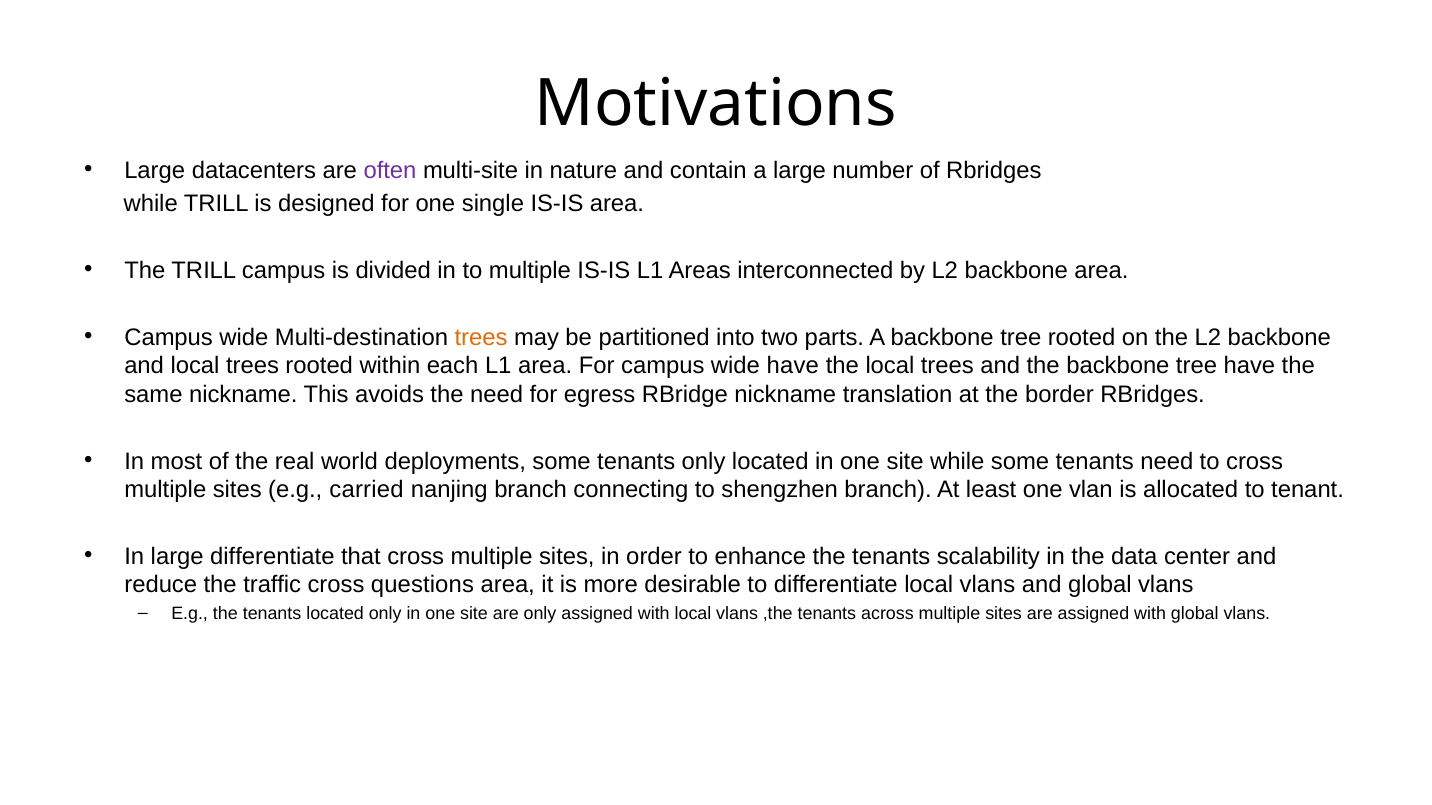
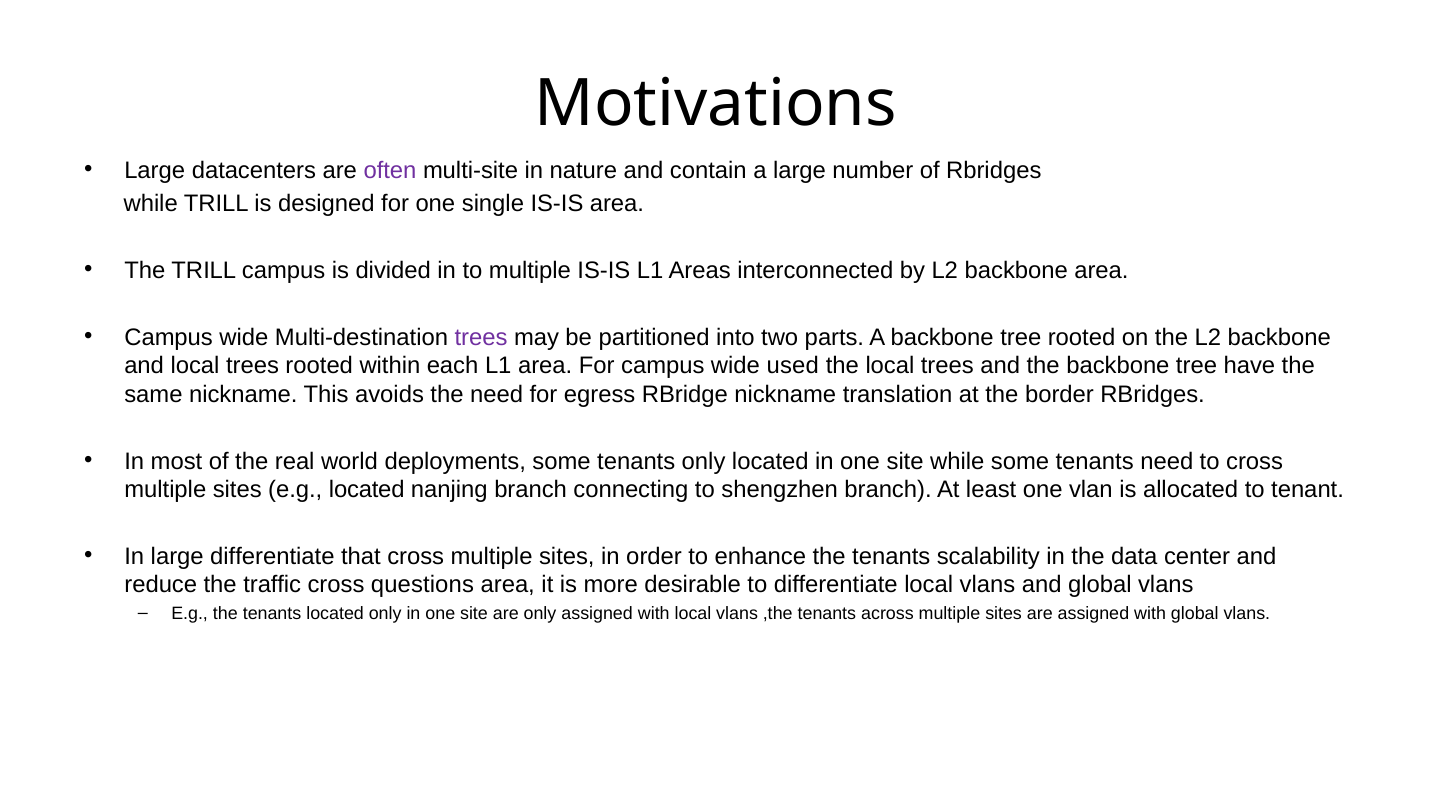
trees colour: orange -> purple (481, 337)
wide have: have -> used (793, 366)
e.g carried: carried -> located (367, 490)
